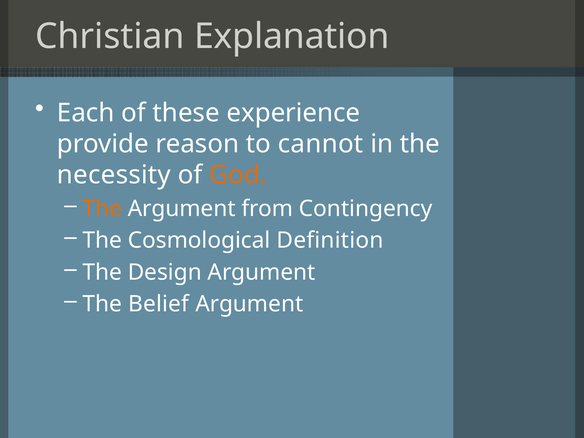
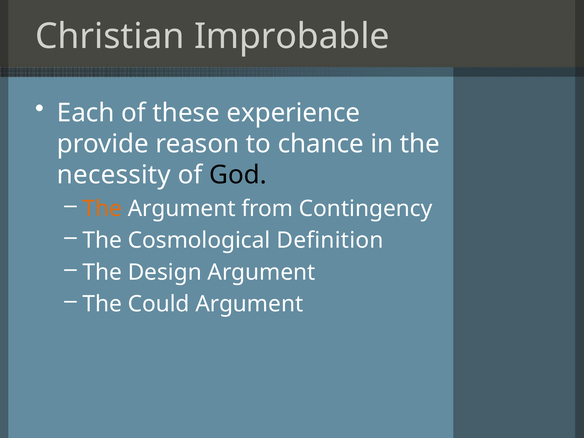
Explanation: Explanation -> Improbable (292, 37)
cannot: cannot -> chance (321, 144)
God colour: orange -> black (238, 175)
Belief: Belief -> Could (159, 304)
